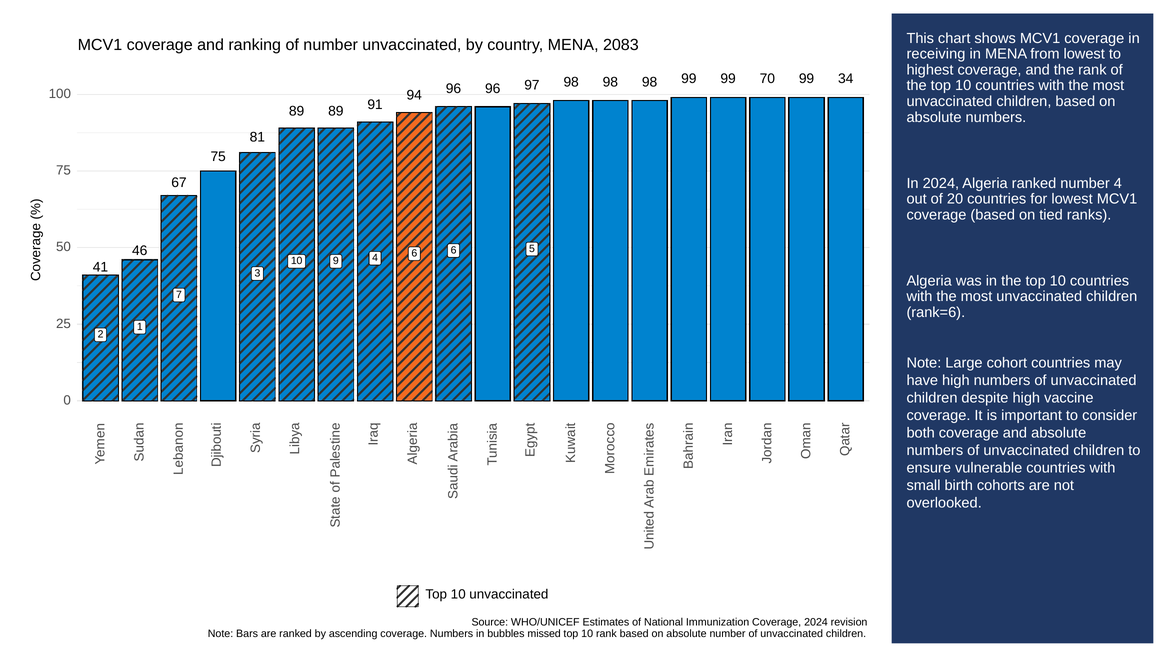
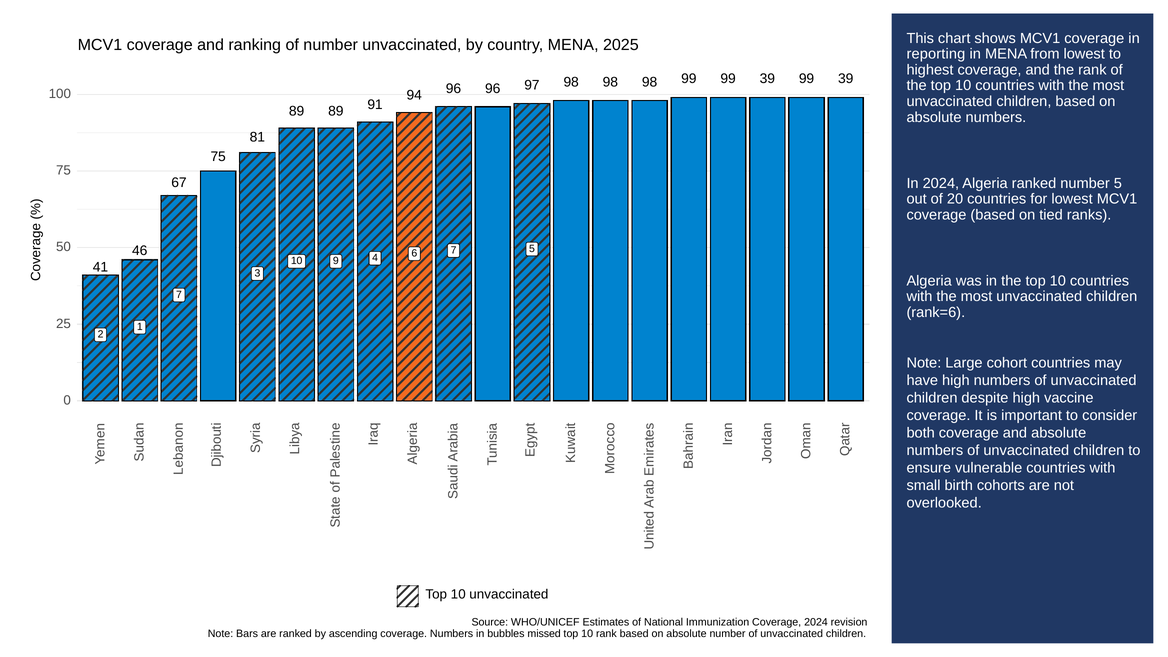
2083: 2083 -> 2025 (621, 45)
receiving: receiving -> reporting (936, 54)
98 99 70: 70 -> 39 (767, 79)
34: 34 -> 39 (846, 79)
number 4: 4 -> 5 (1118, 183)
6 6: 6 -> 7 (454, 250)
